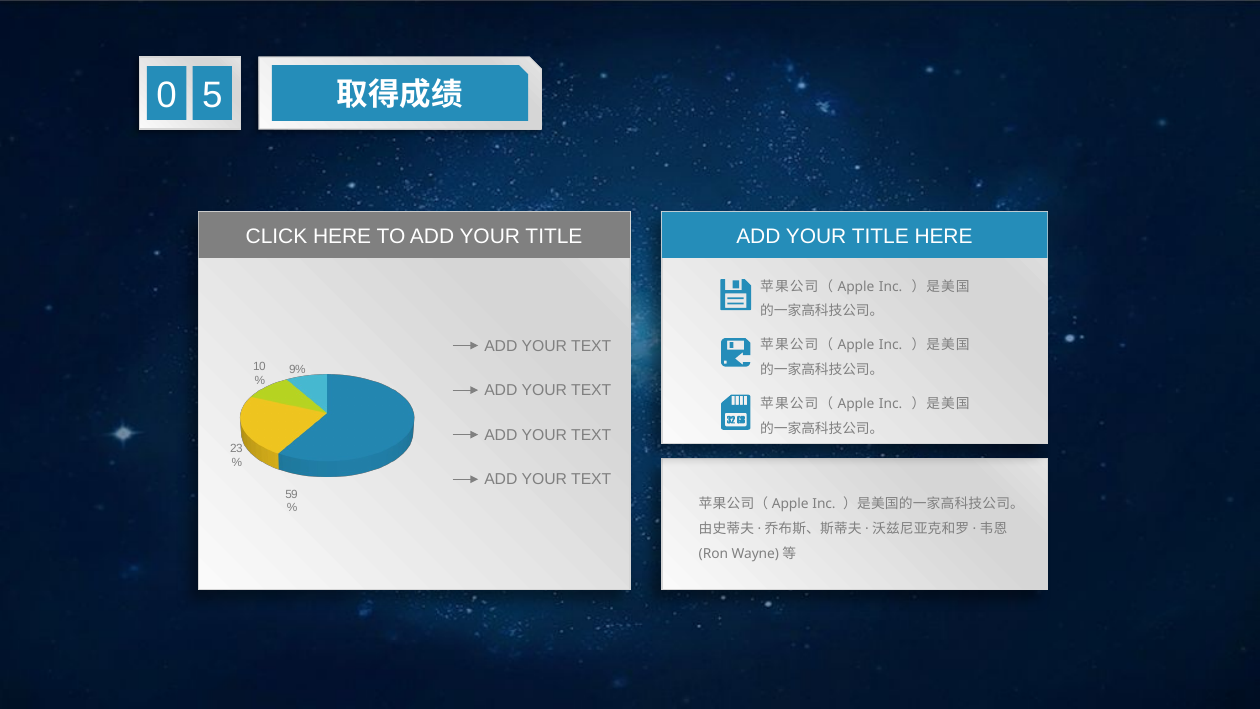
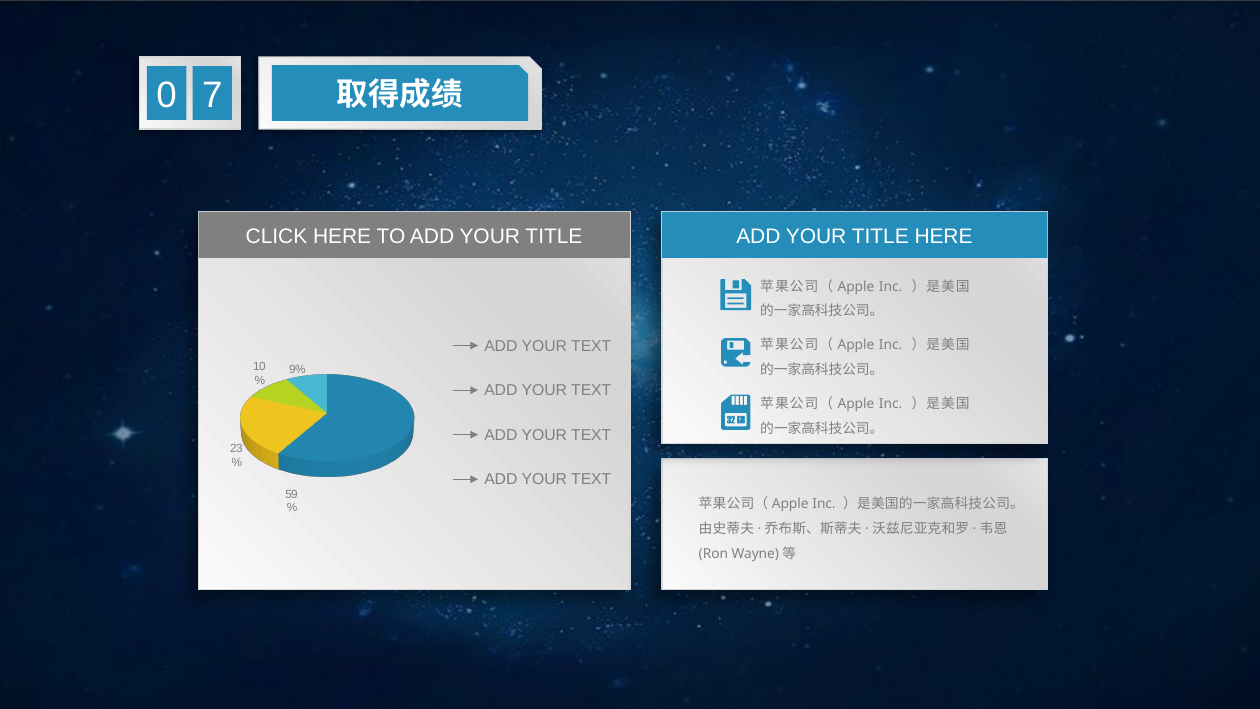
5: 5 -> 7 (212, 95)
